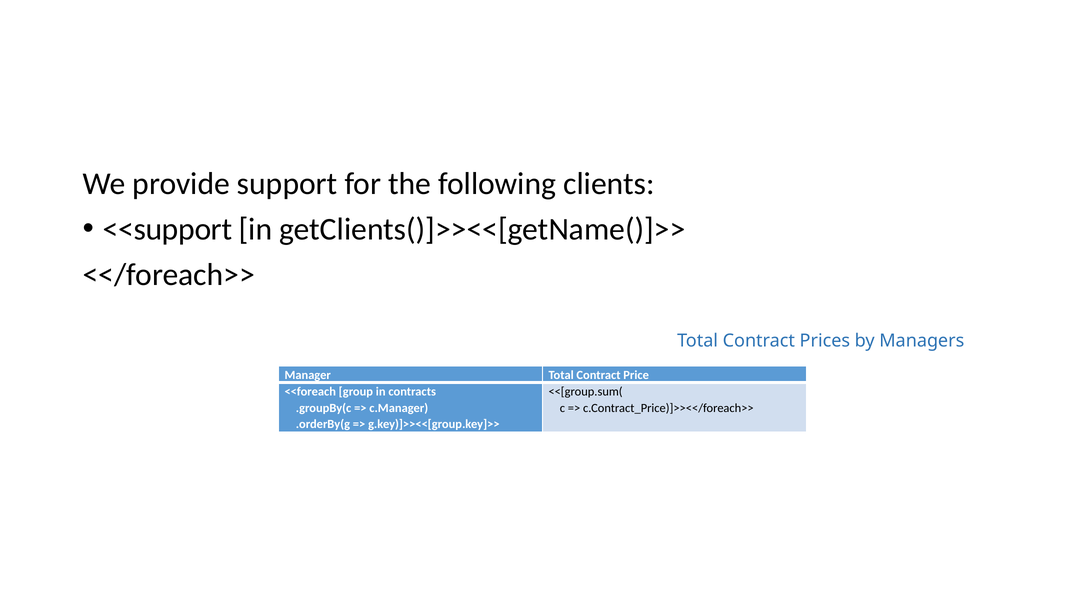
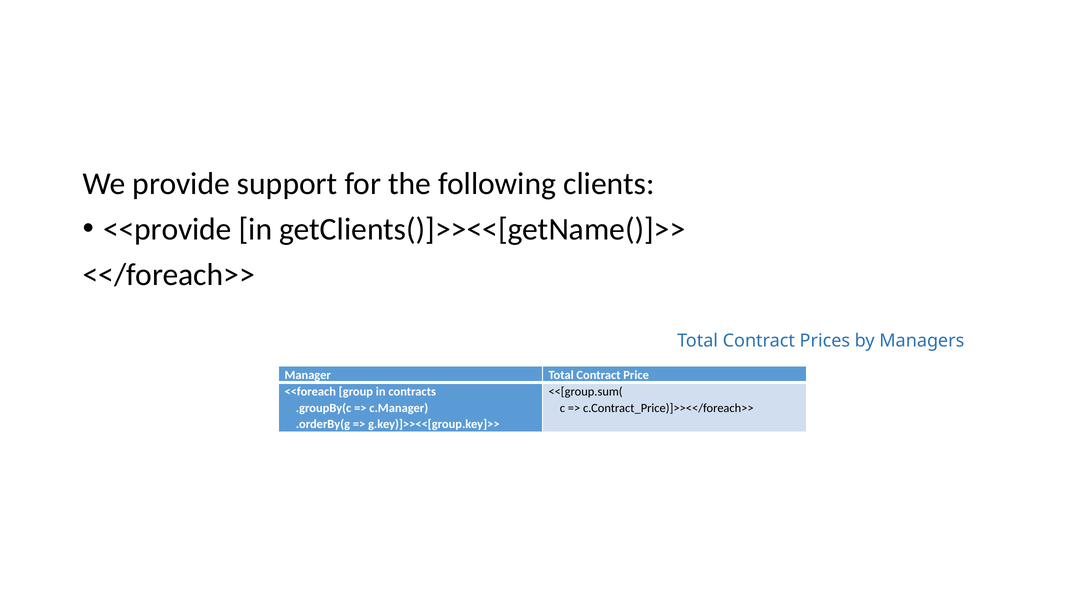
<<support: <<support -> <<provide (167, 229)
